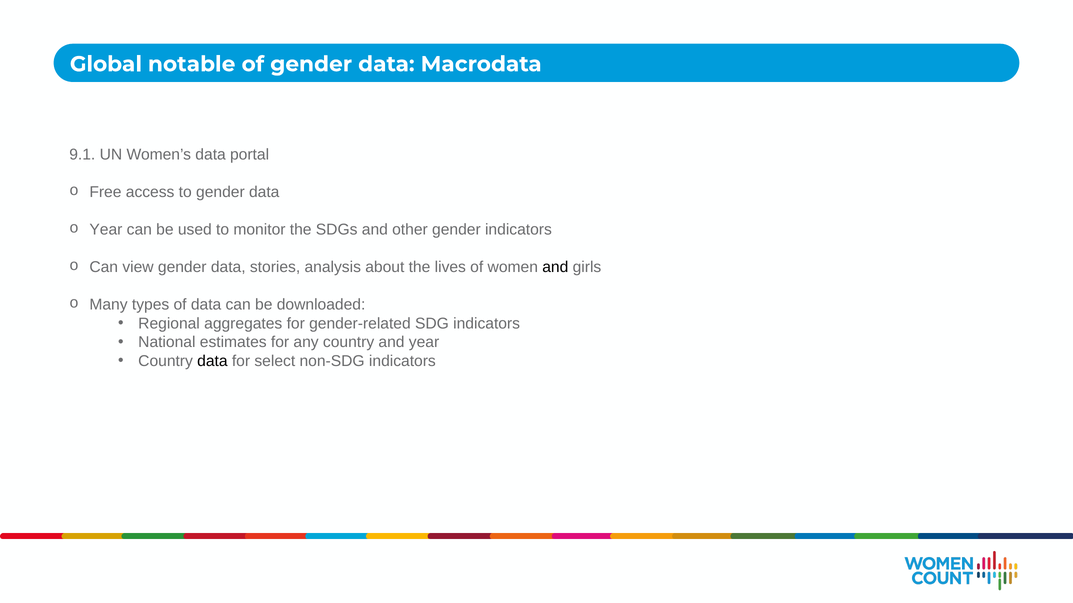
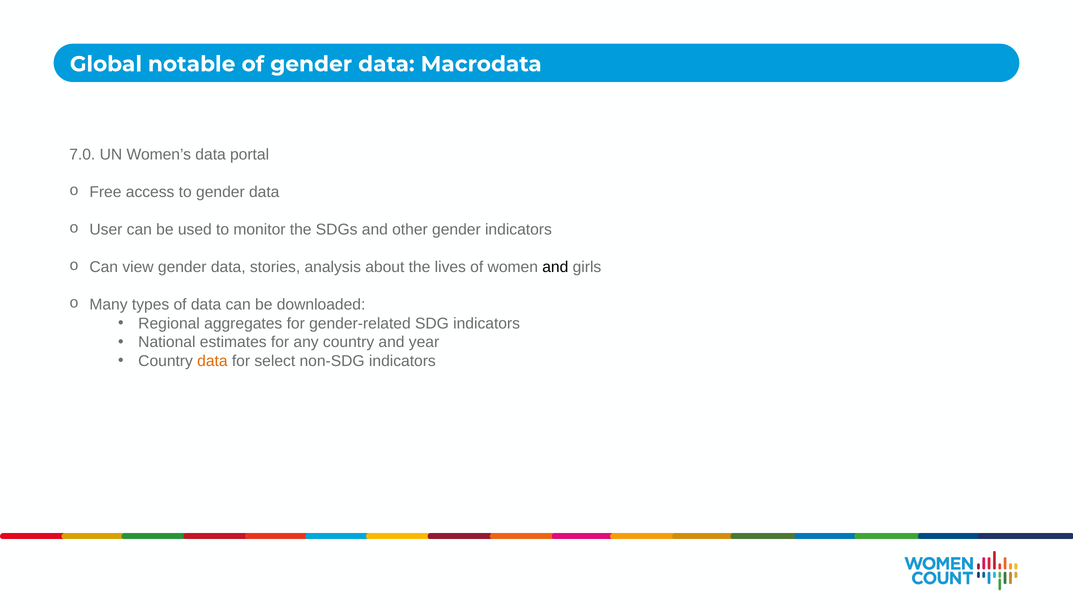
9.1: 9.1 -> 7.0 (82, 155)
Year: Year -> User (106, 230)
data colour: black -> orange (212, 361)
